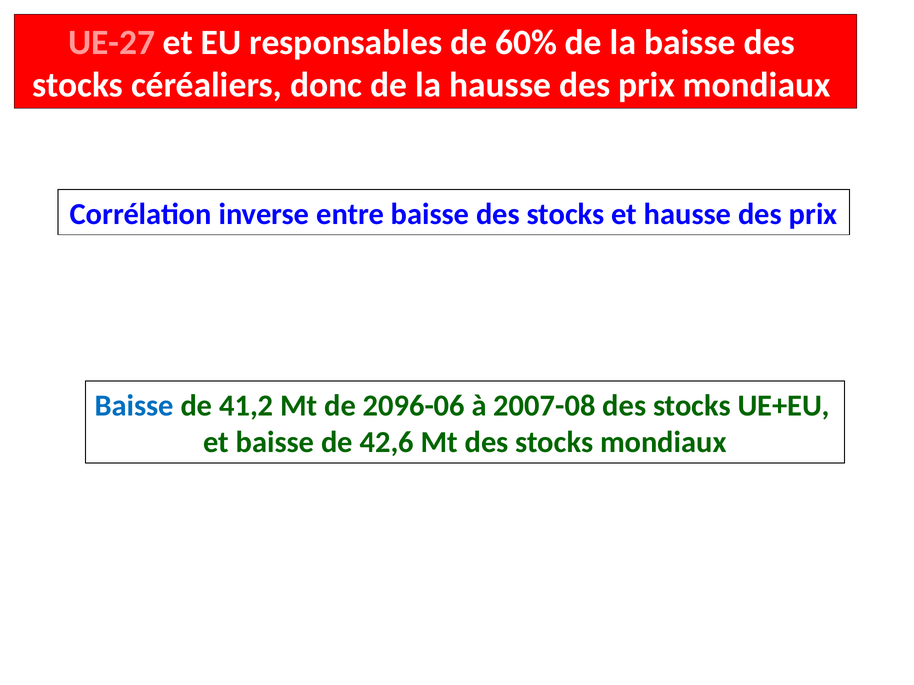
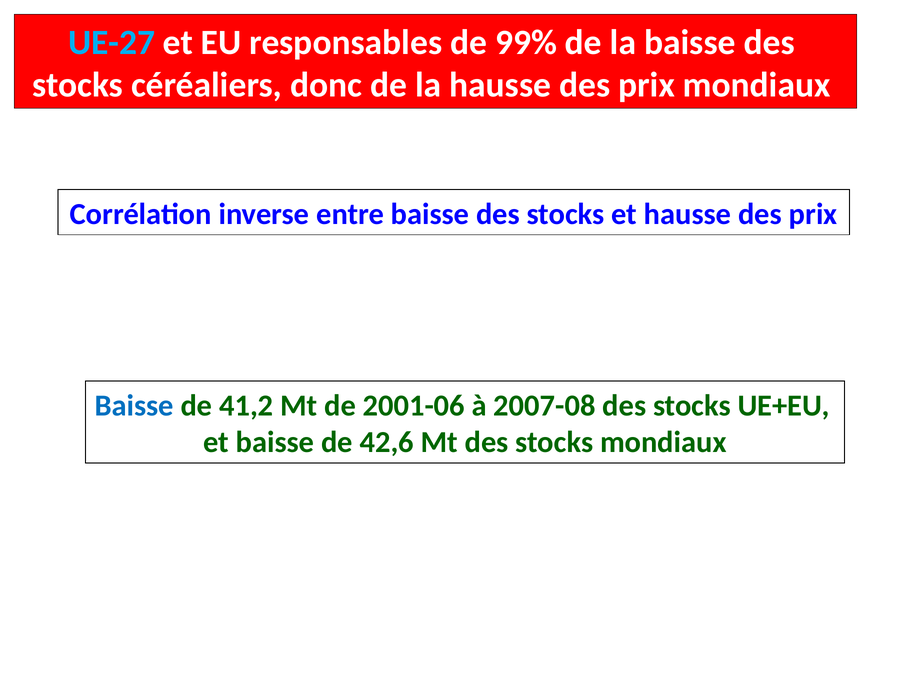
UE-27 colour: pink -> light blue (112, 43)
60%: 60% -> 99% (526, 43)
2096-06: 2096-06 -> 2001-06 (414, 406)
